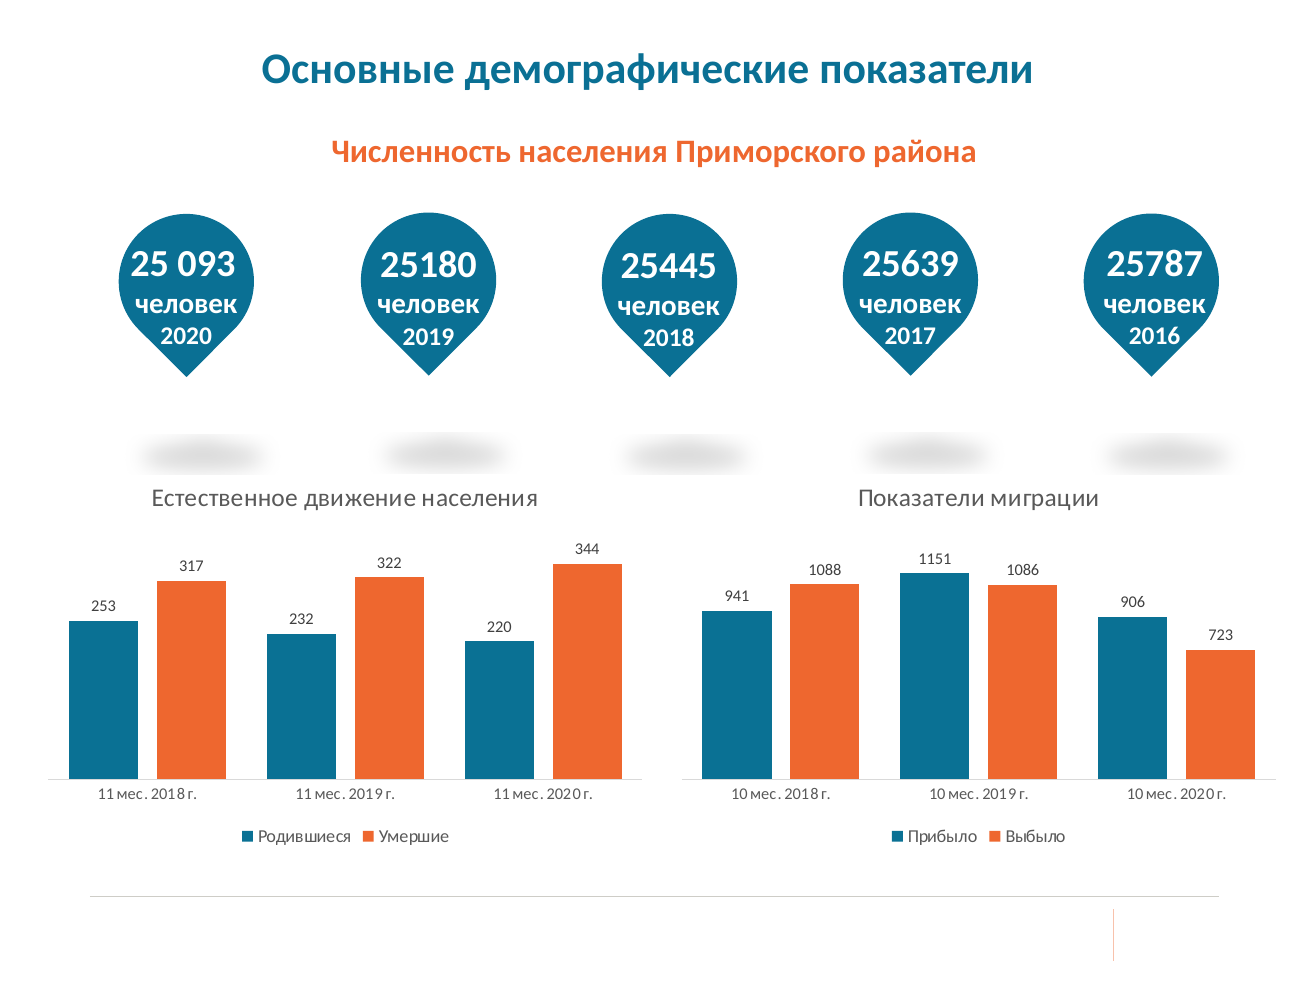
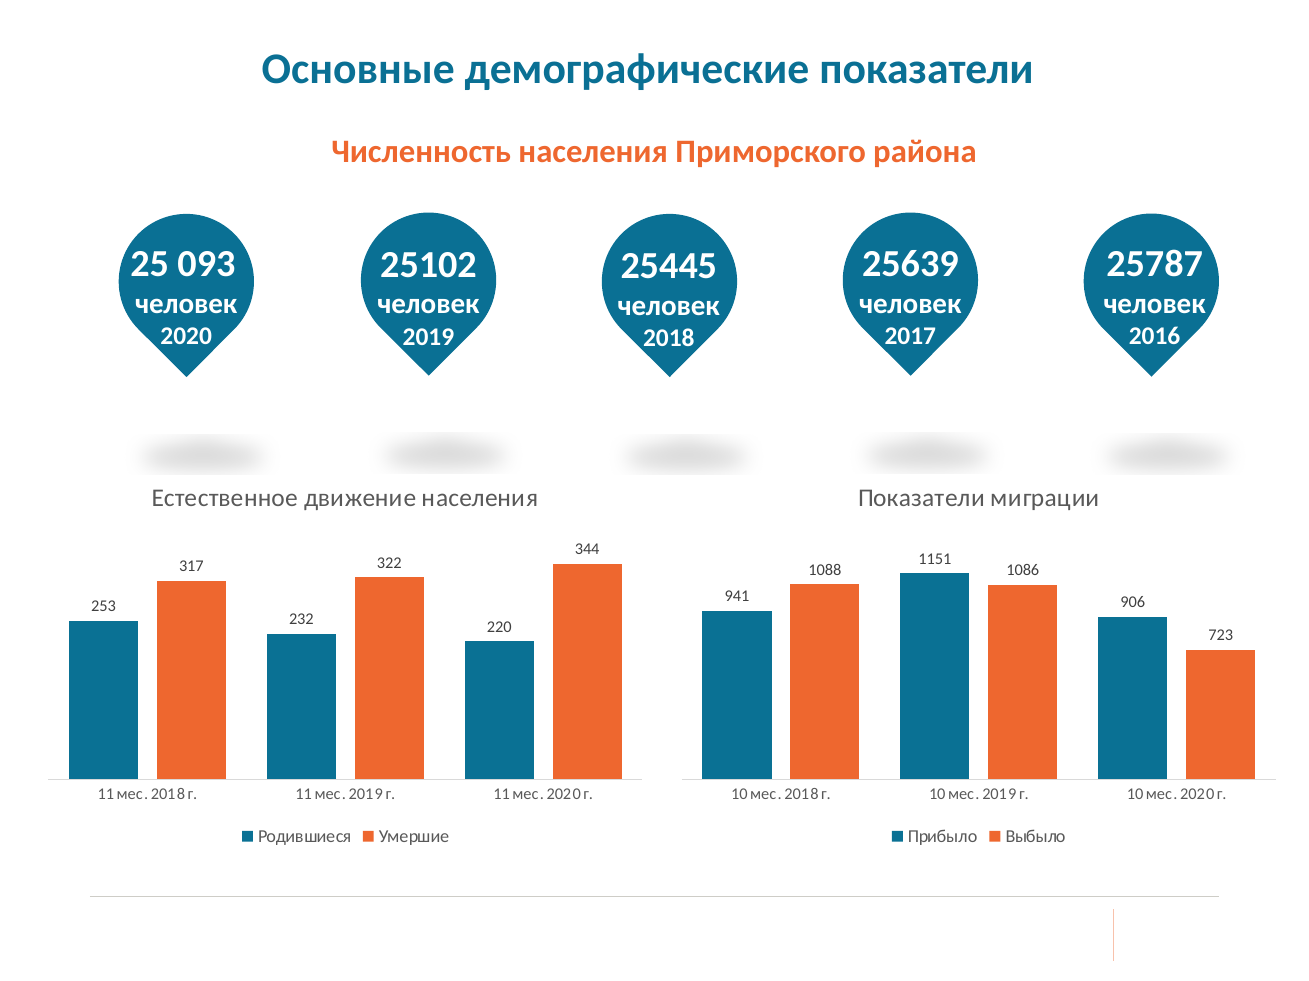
25180: 25180 -> 25102 (428, 265)
